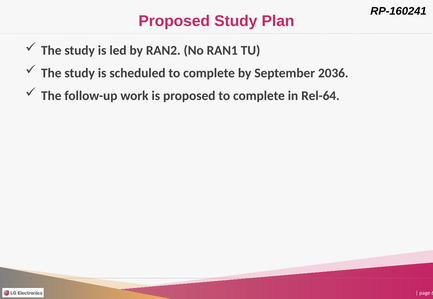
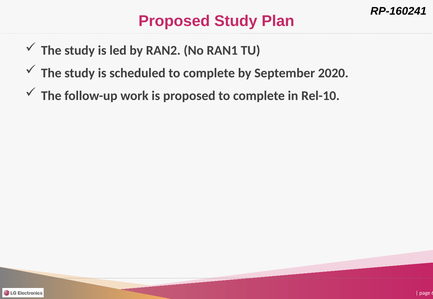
2036: 2036 -> 2020 (333, 73)
Rel-64: Rel-64 -> Rel-10 (320, 96)
